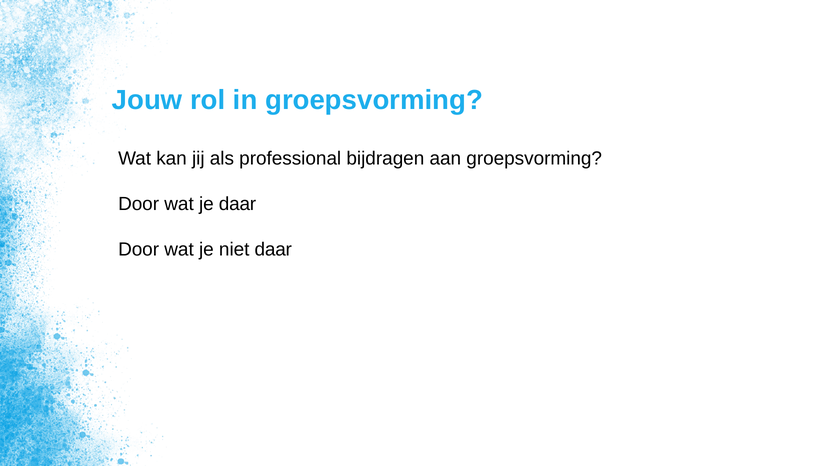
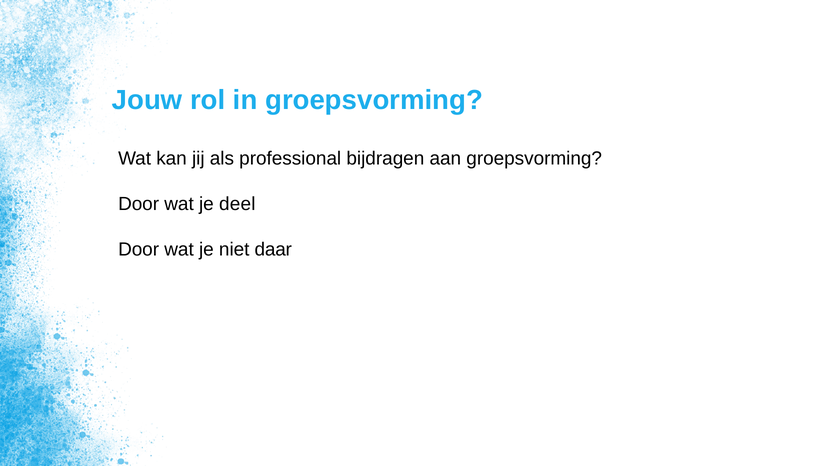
je daar: daar -> deel (237, 204)
